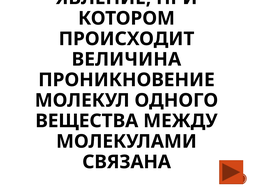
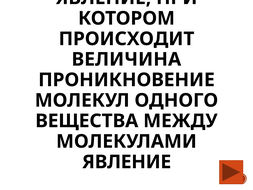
СВЯЗАНА: СВЯЗАНА -> ЯВЛЕНИЕ (127, 162)
